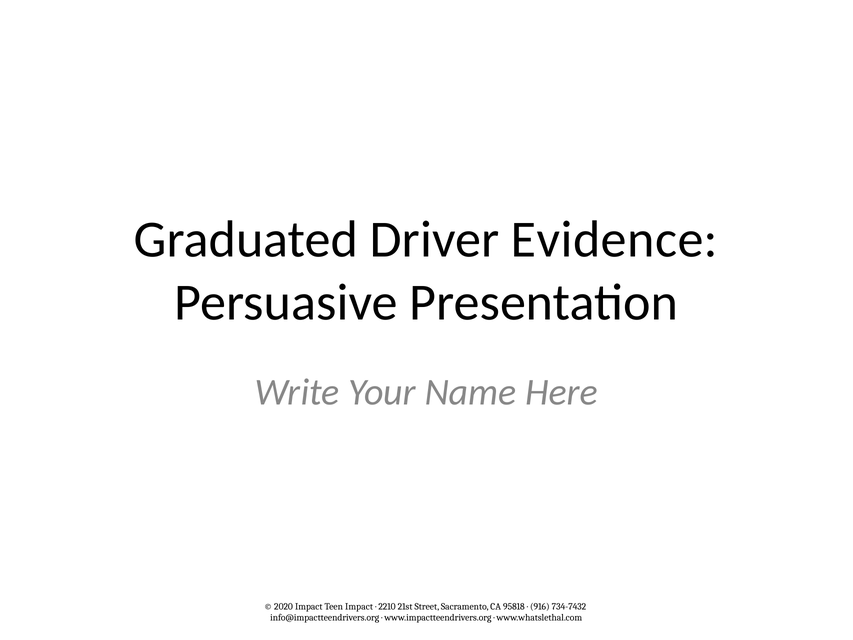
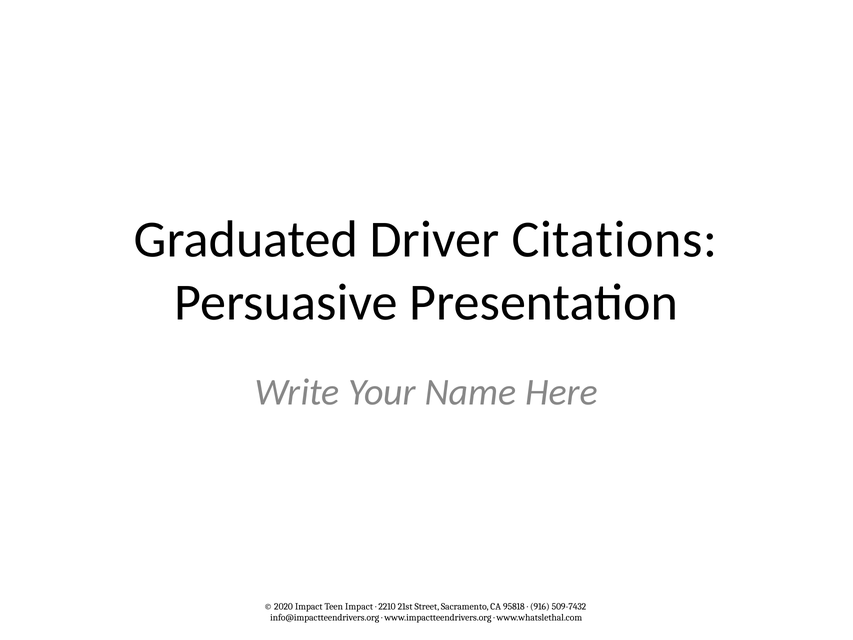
Evidence: Evidence -> Citations (614, 240)
734-7432: 734-7432 -> 509-7432 (569, 606)
